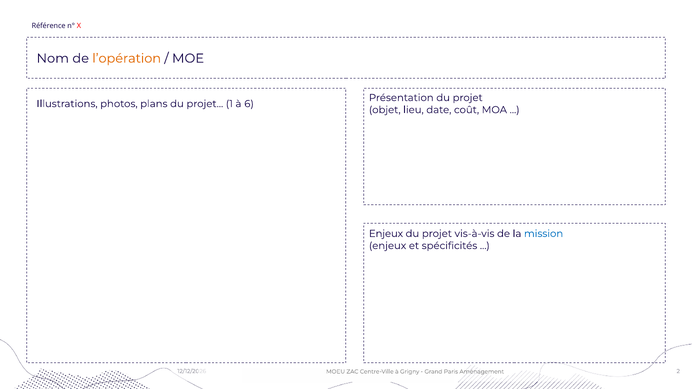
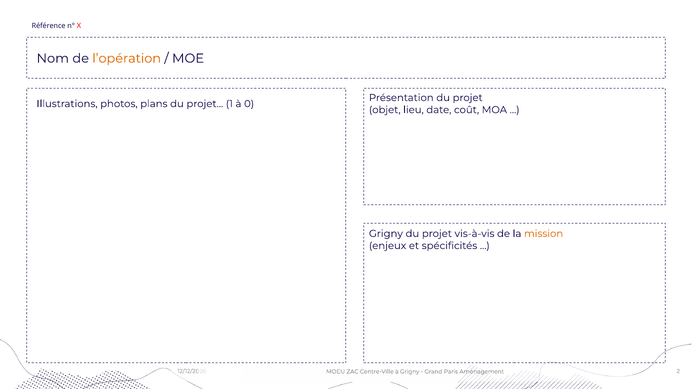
6: 6 -> 0 (249, 104)
Enjeux: Enjeux -> Grigny (386, 234)
mission colour: blue -> orange (544, 234)
